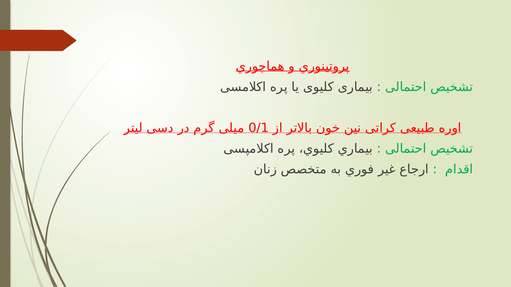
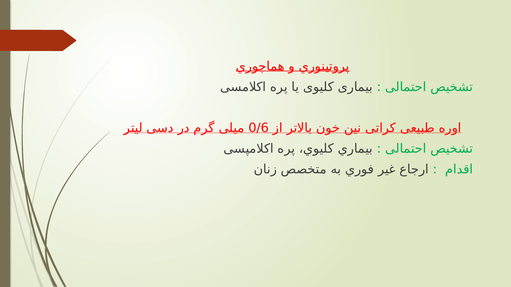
0/1: 0/1 -> 0/6 (259, 128)
